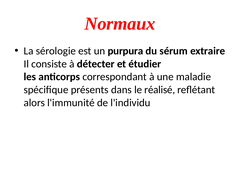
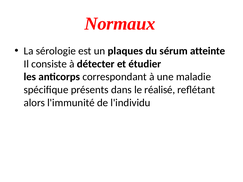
purpura: purpura -> plaques (125, 51)
extraire: extraire -> atteinte (208, 51)
